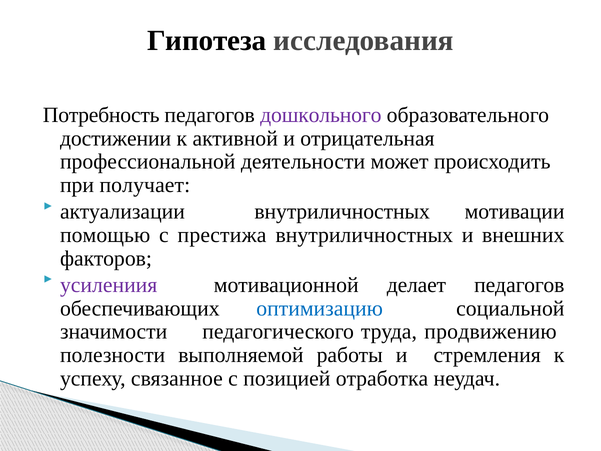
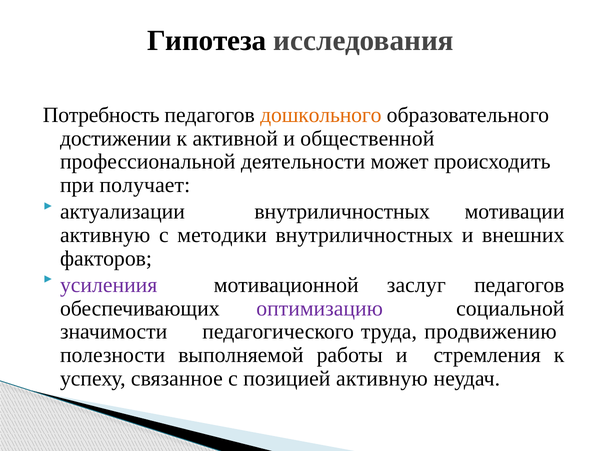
дошкольного colour: purple -> orange (321, 115)
отрицательная: отрицательная -> общественной (367, 138)
помощью: помощью -> активную (105, 235)
престижа: престижа -> методики (222, 235)
делает: делает -> заслуг (416, 285)
оптимизацию colour: blue -> purple (320, 308)
позицией отработка: отработка -> активную (382, 378)
